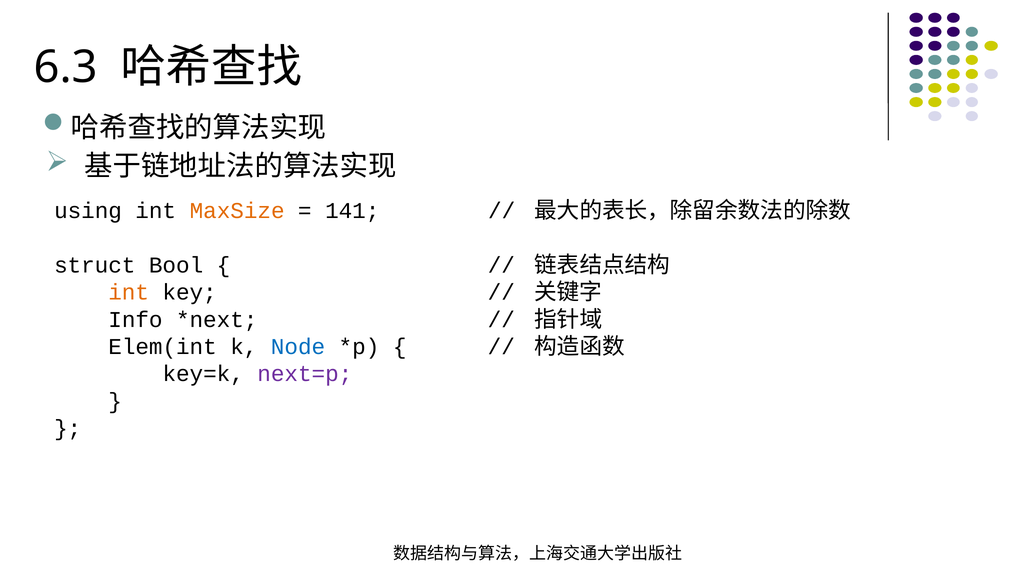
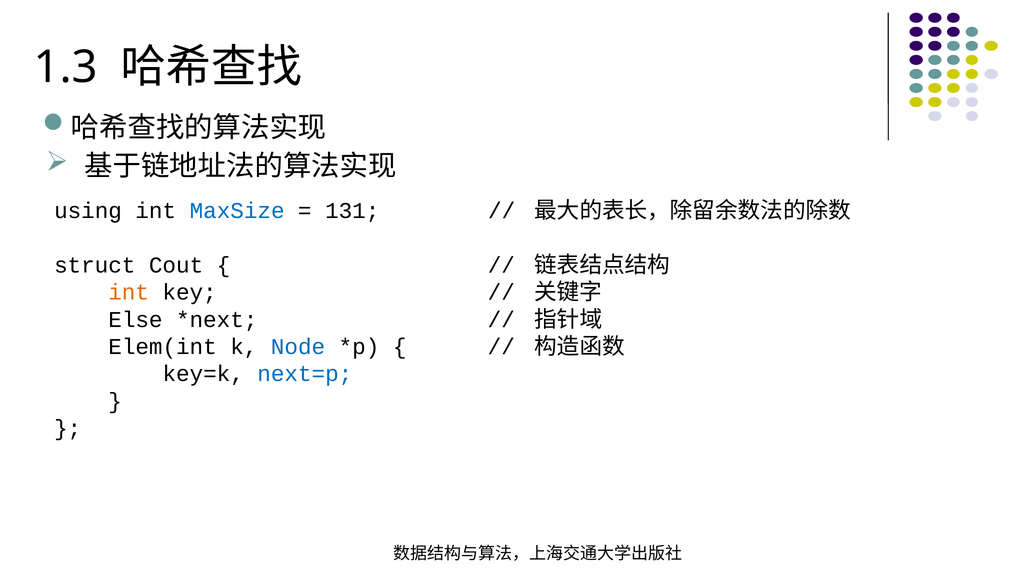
6.3: 6.3 -> 1.3 (66, 67)
MaxSize colour: orange -> blue (237, 211)
141: 141 -> 131 (352, 211)
Bool: Bool -> Cout (176, 265)
Info: Info -> Else (135, 319)
next=p colour: purple -> blue (305, 374)
